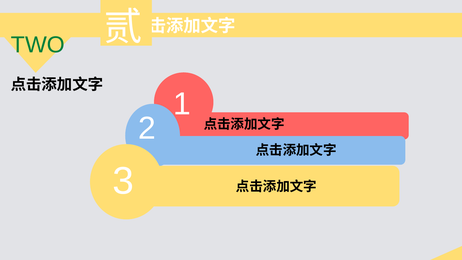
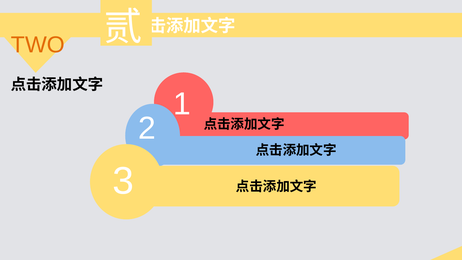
TWO colour: green -> orange (38, 45)
